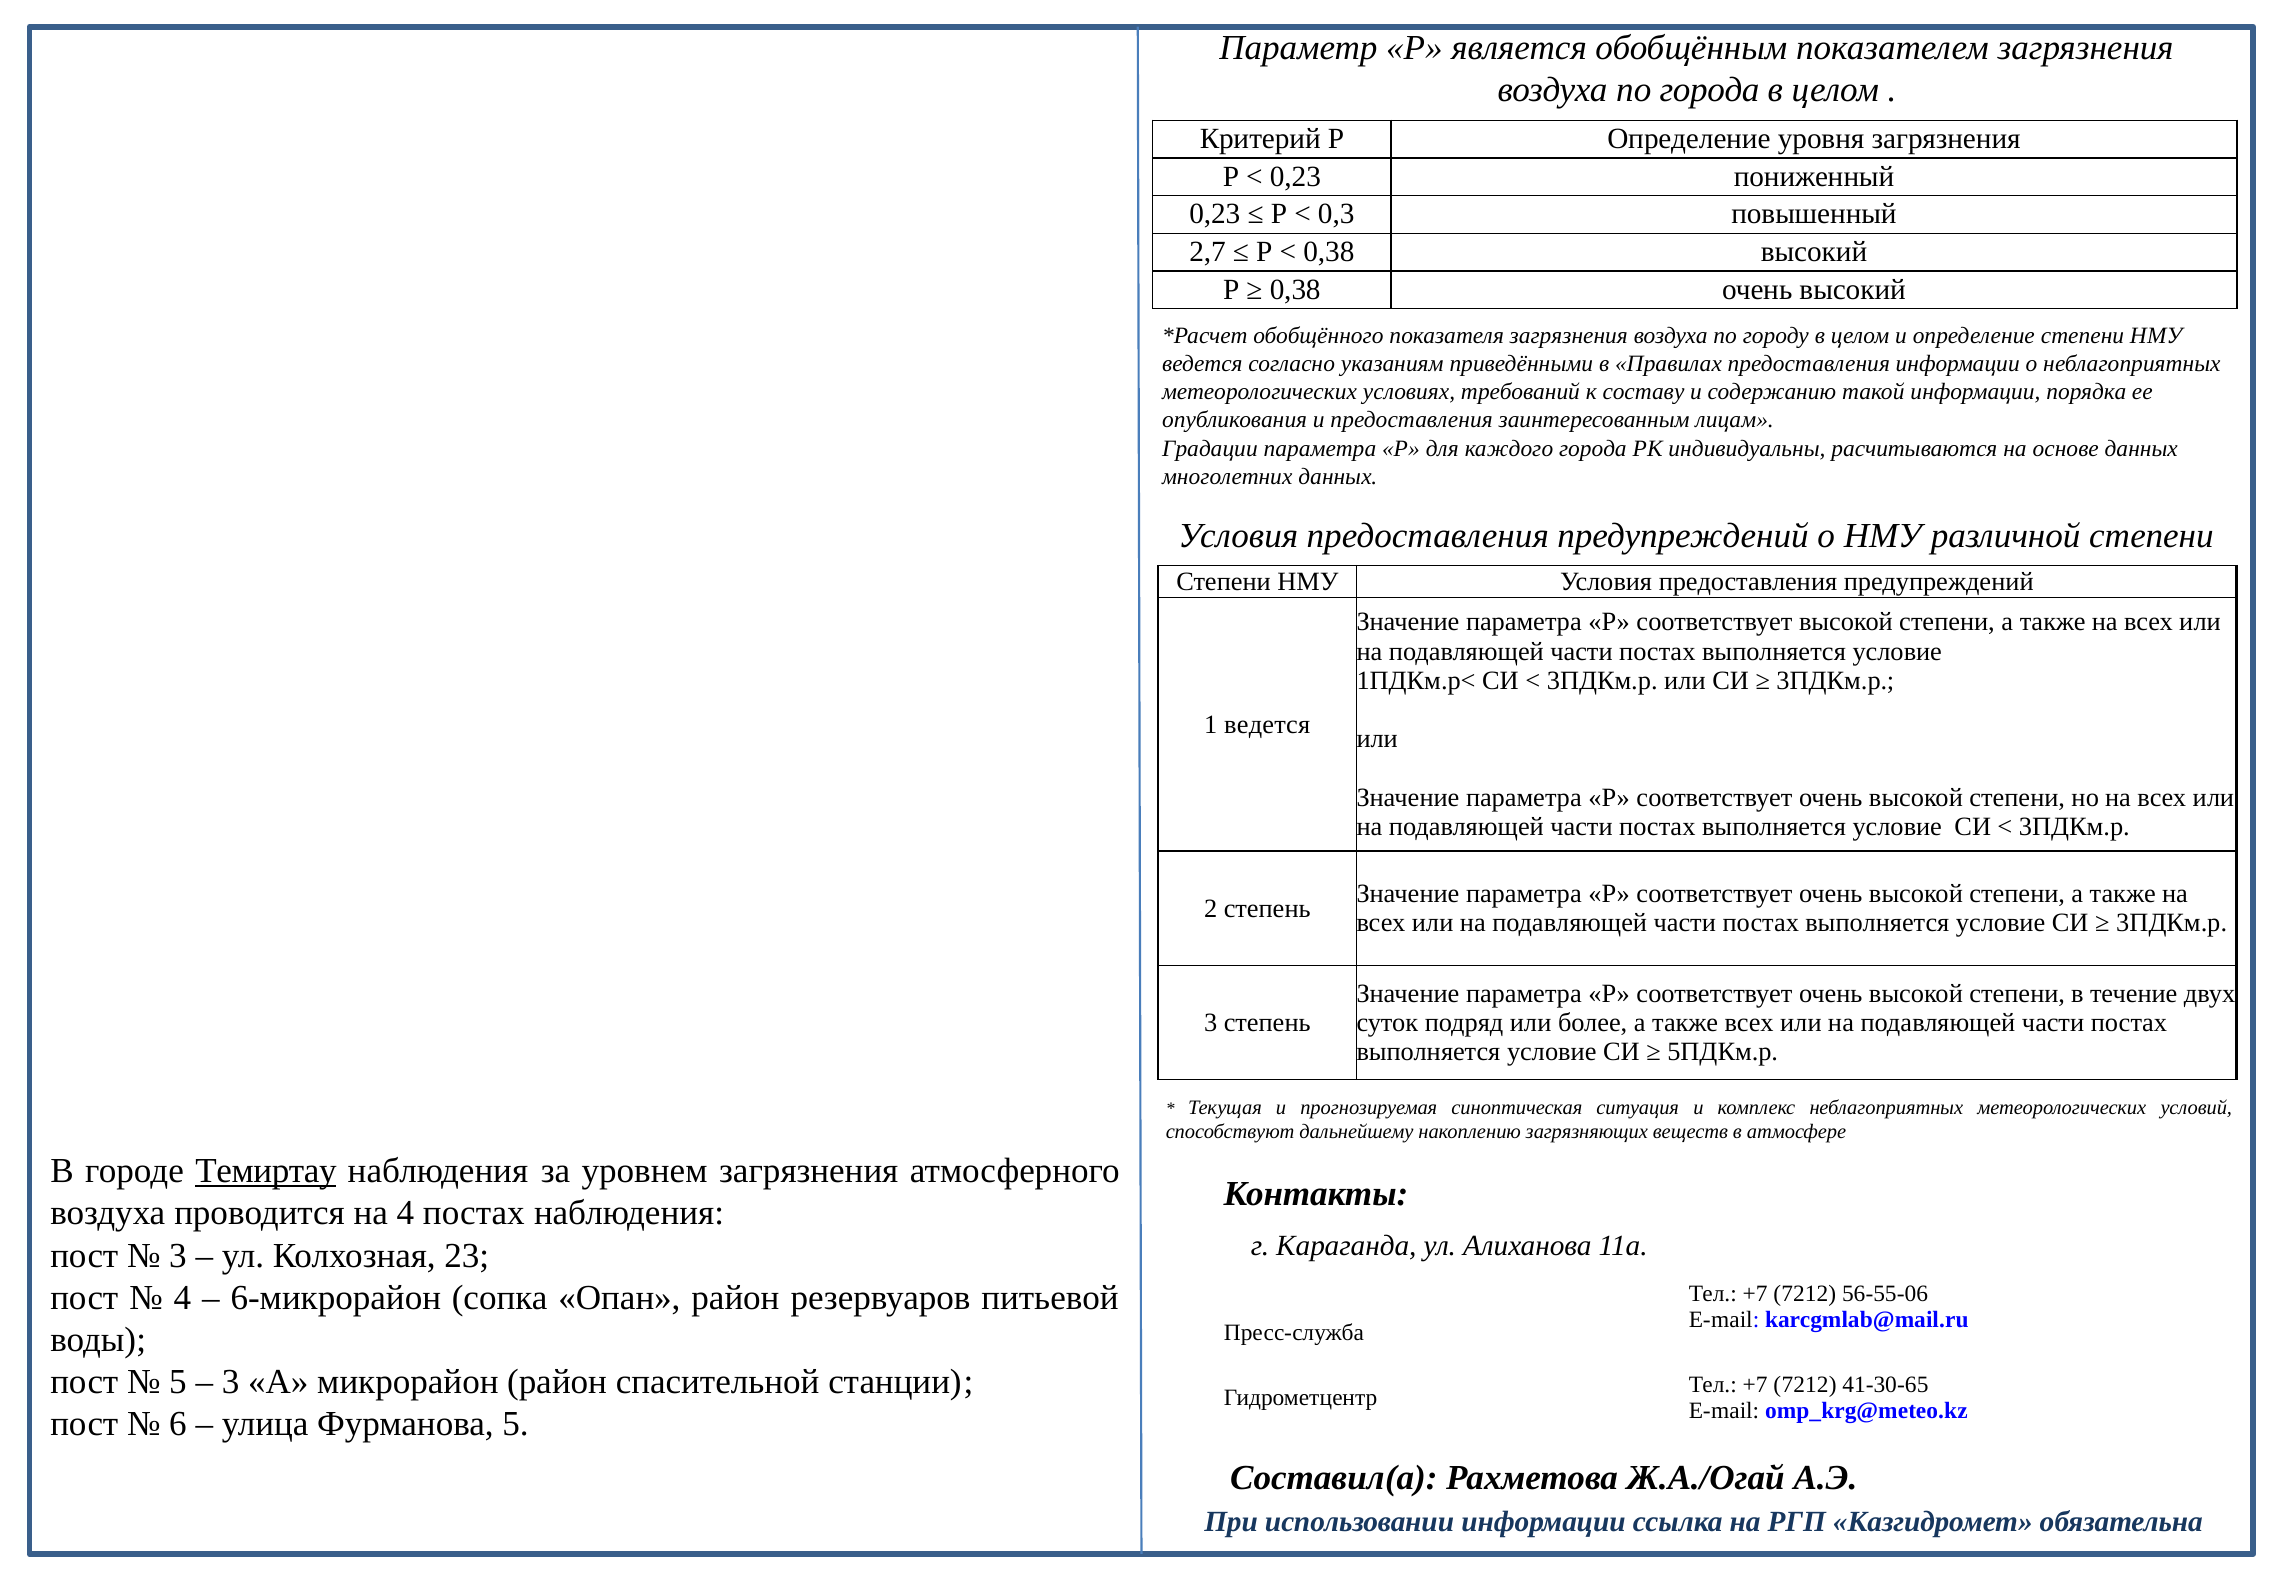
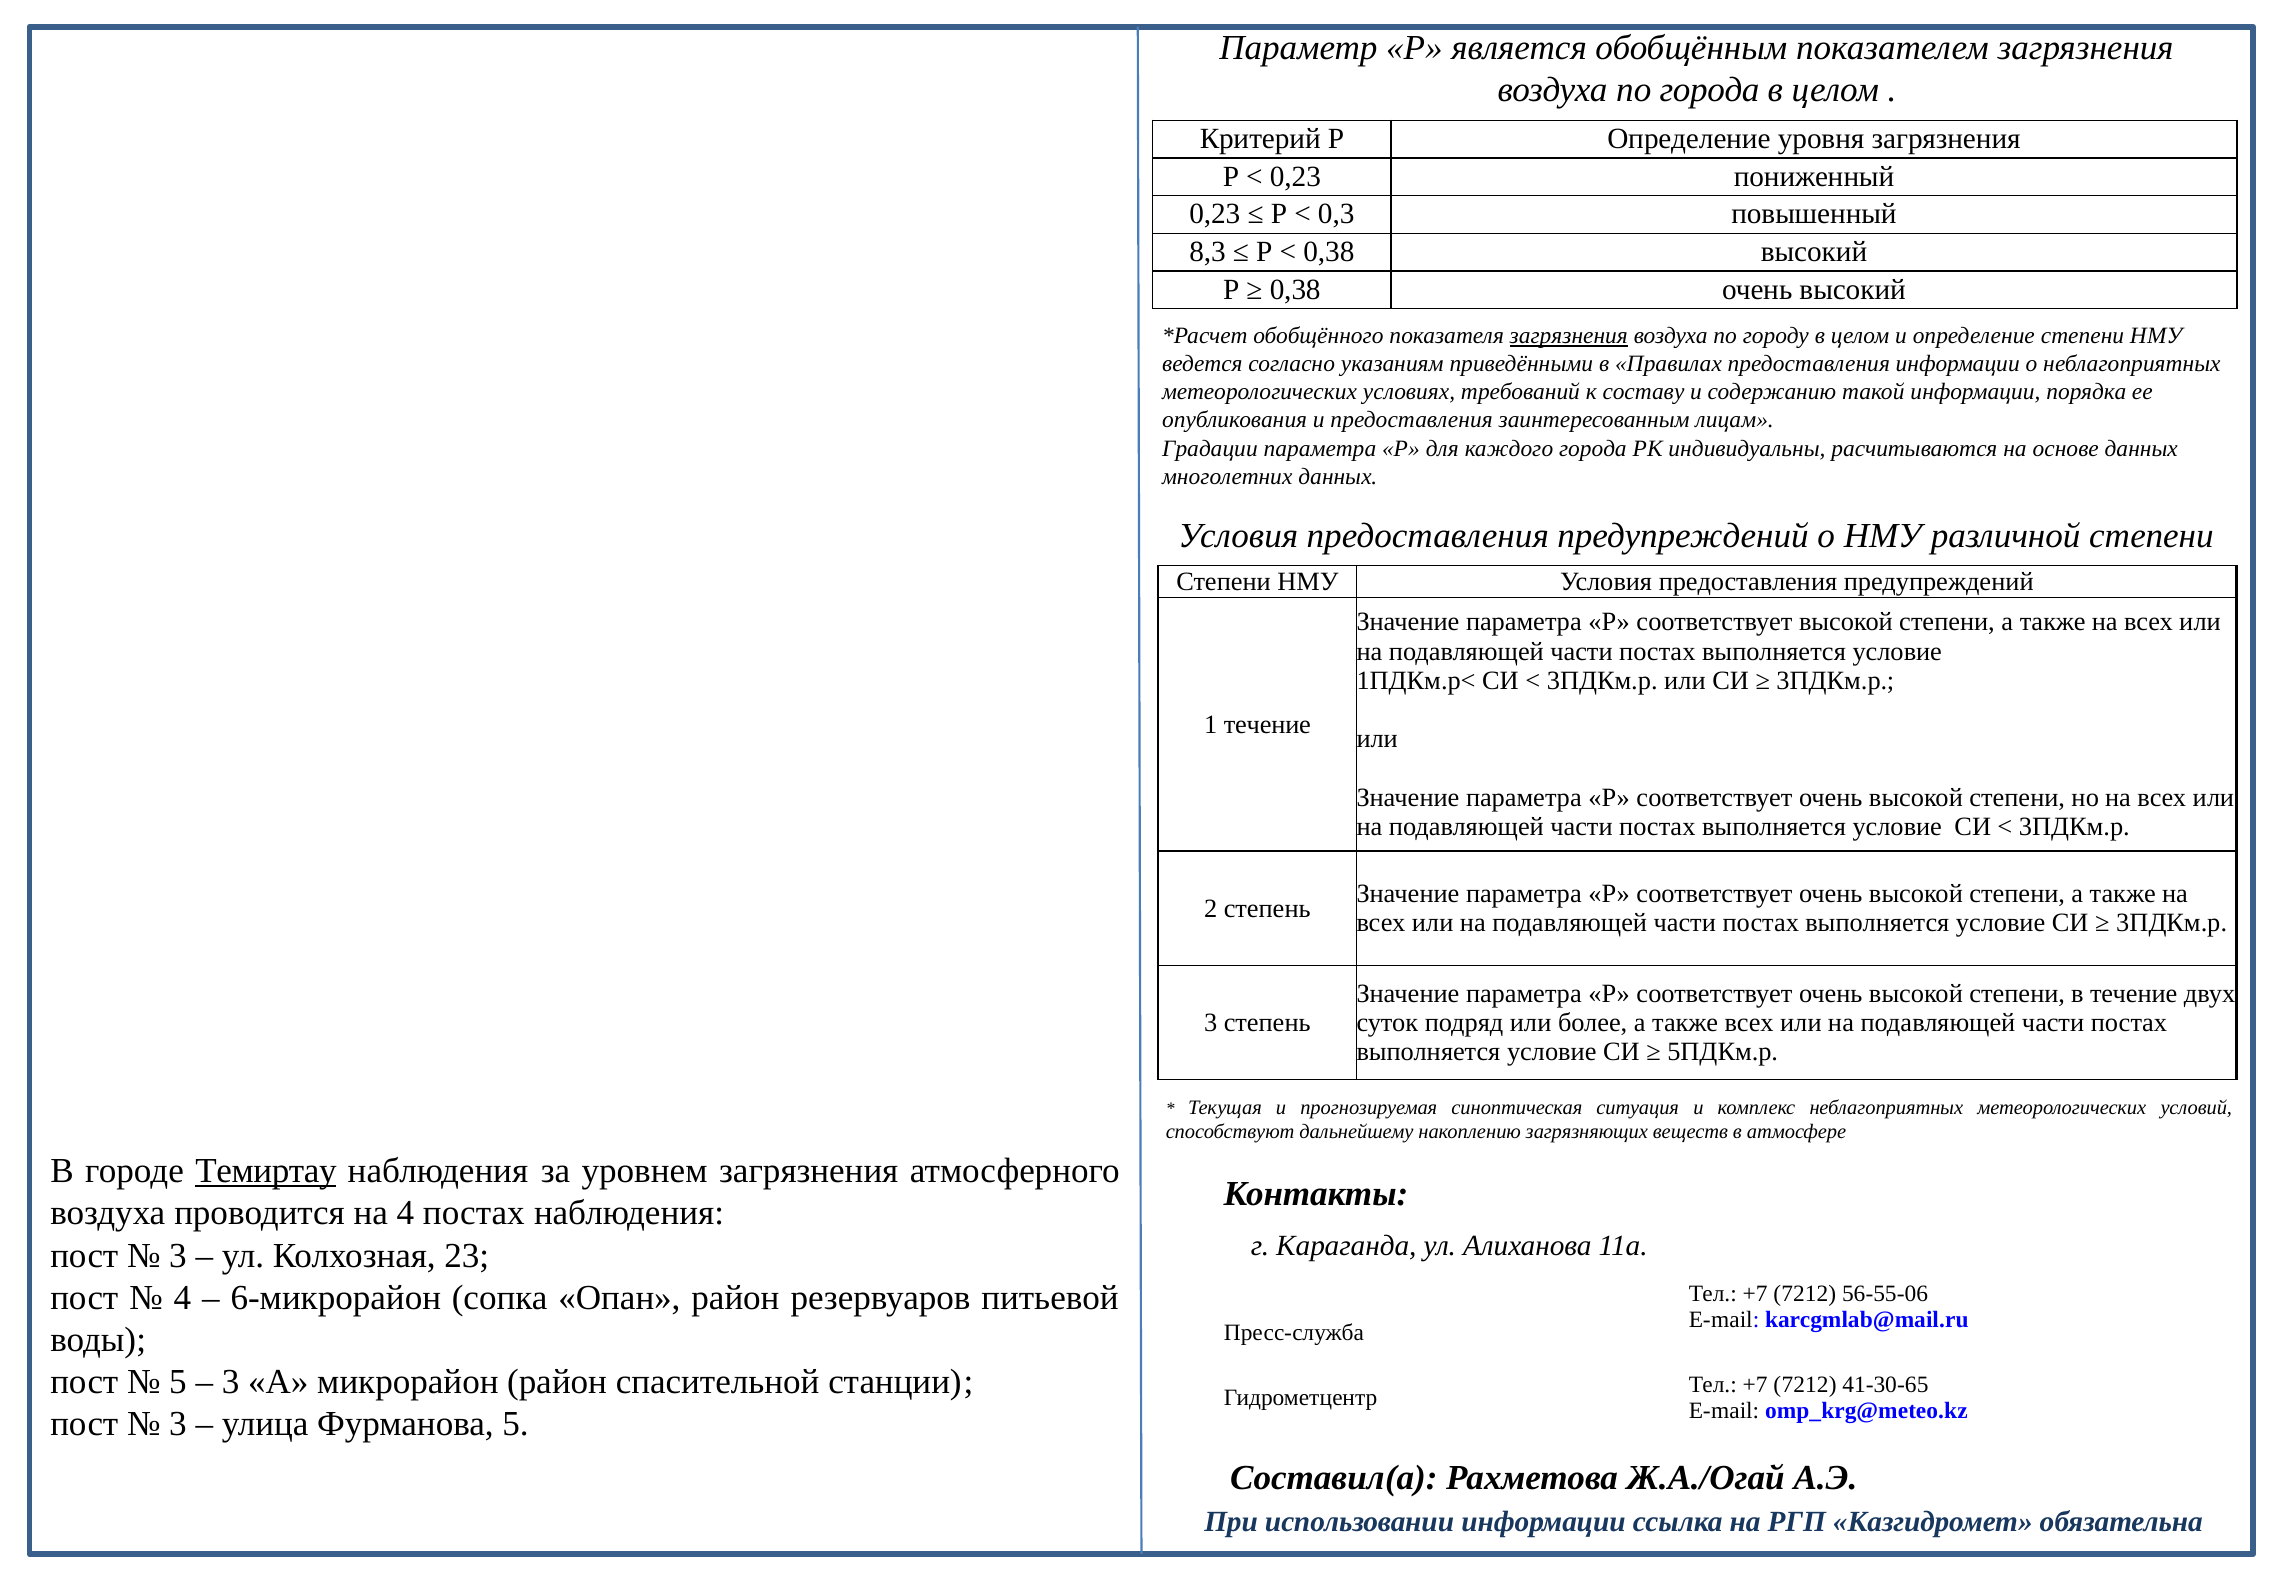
2,7: 2,7 -> 8,3 (1208, 252)
загрязнения underline: none -> present (1569, 336)
1 ведется: ведется -> течение (1267, 724)
6: 6 -> 3 (178, 1424)
